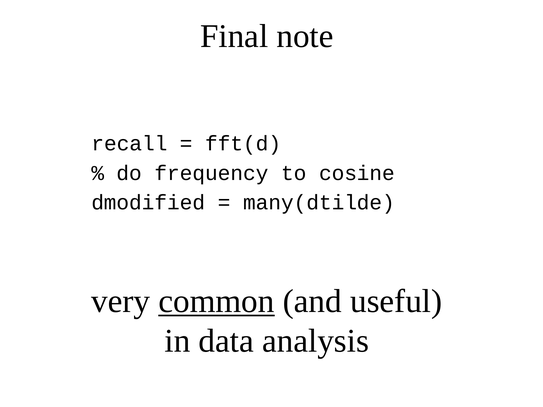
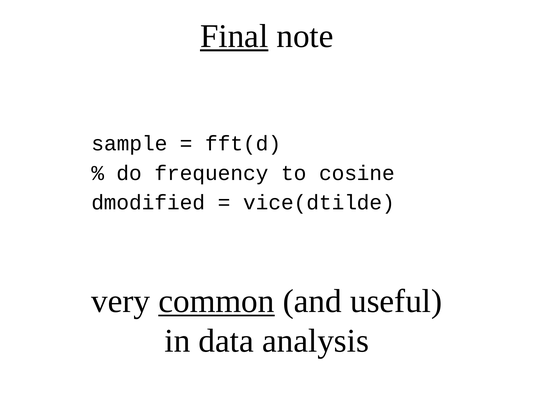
Final underline: none -> present (234, 36)
recall: recall -> sample (129, 144)
many(dtilde: many(dtilde -> vice(dtilde (319, 203)
